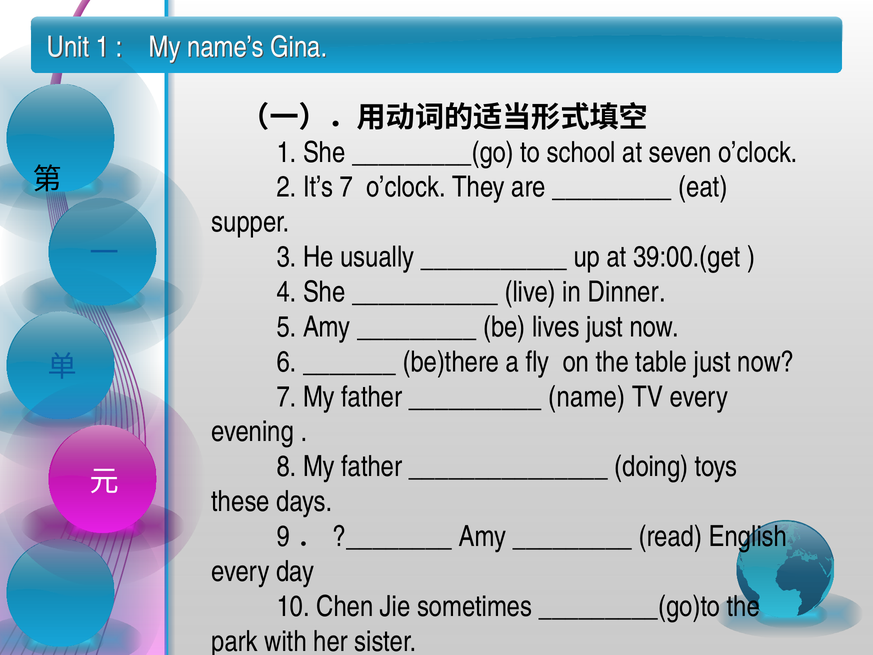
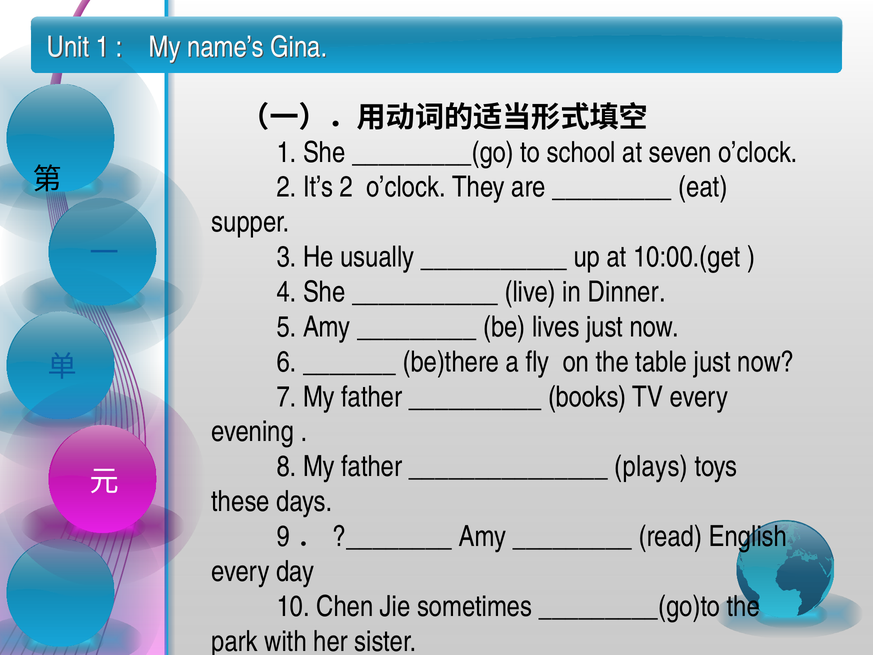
It’s 7: 7 -> 2 (347, 187)
39:00.(get: 39:00.(get -> 10:00.(get (687, 257)
name: name -> books (587, 397)
doing: doing -> plays (651, 467)
